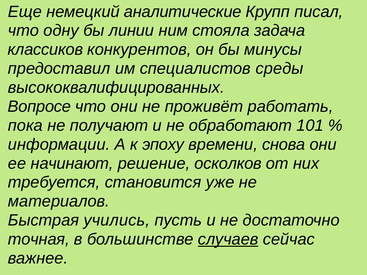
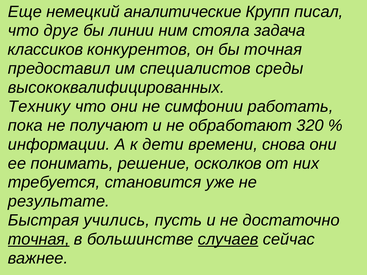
одну: одну -> друг (61, 31)
бы минусы: минусы -> точная (273, 50)
Вопросе: Вопросе -> Технику (39, 107)
проживёт: проживёт -> симфонии (204, 107)
101: 101 -> 320 (310, 126)
эпоху: эпоху -> дети (163, 145)
начинают: начинают -> понимать (72, 164)
материалов: материалов -> результате (59, 201)
точная underline: none -> present (39, 239)
